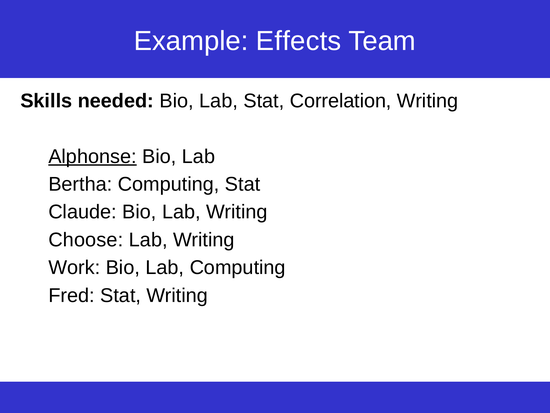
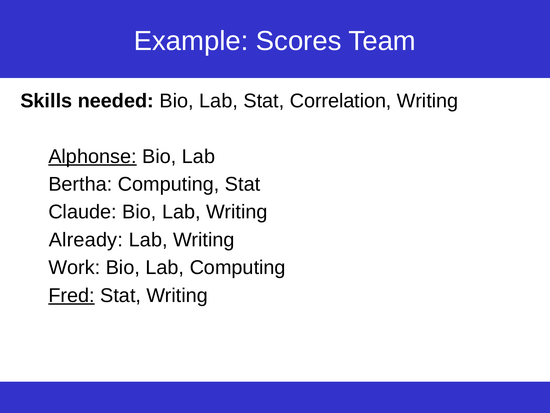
Effects: Effects -> Scores (299, 41)
Choose: Choose -> Already (86, 240)
Fred underline: none -> present (72, 295)
